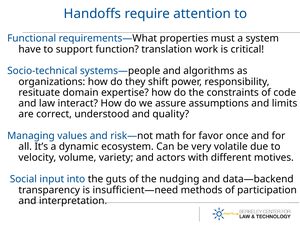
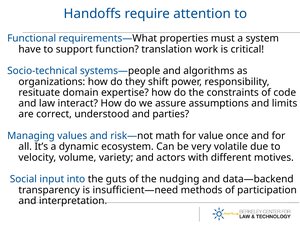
quality: quality -> parties (171, 114)
favor: favor -> value (211, 136)
